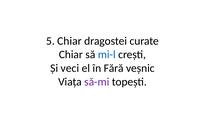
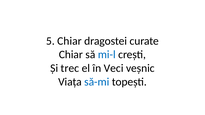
veci: veci -> trec (70, 68)
Fără: Fără -> Veci (114, 68)
să-mi colour: purple -> blue (97, 82)
